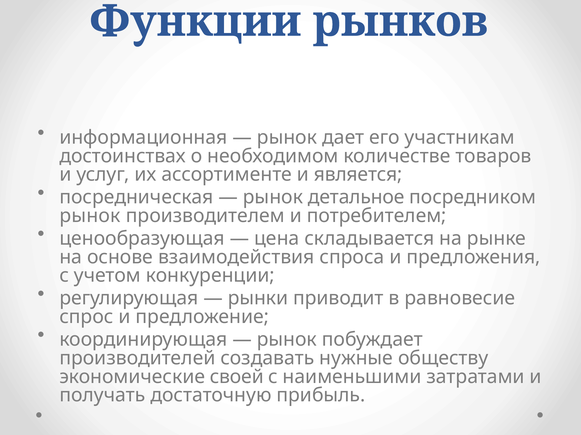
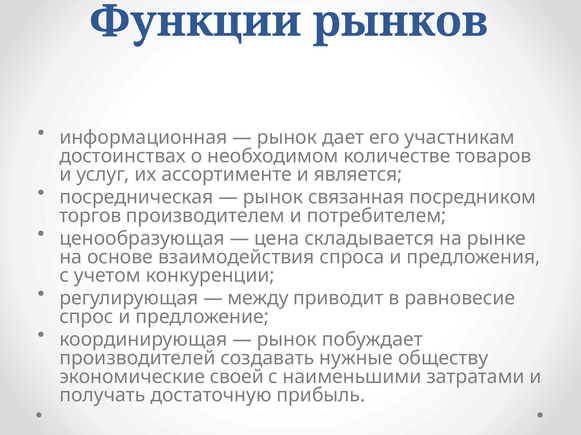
детальное: детальное -> связанная (356, 198)
рынок: рынок -> торгов (90, 216)
рынки: рынки -> между (258, 299)
